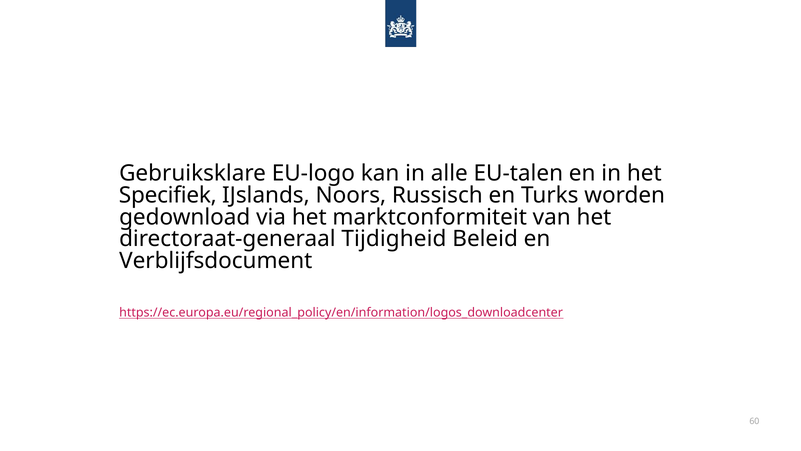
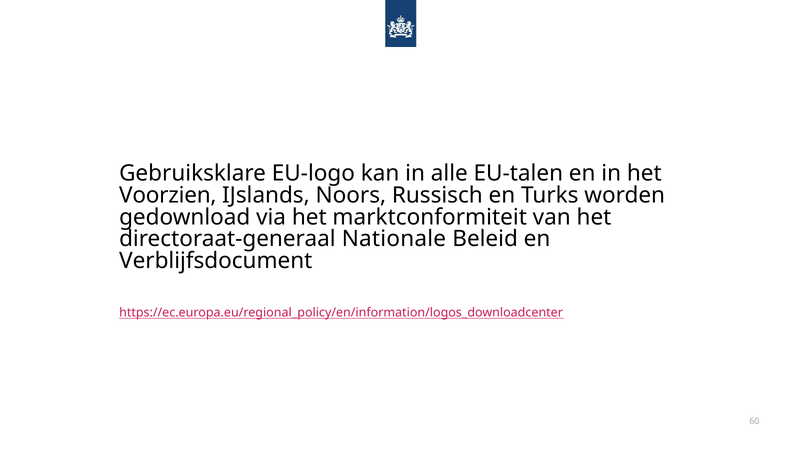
Specifiek: Specifiek -> Voorzien (168, 195)
Tijdigheid: Tijdigheid -> Nationale (394, 239)
